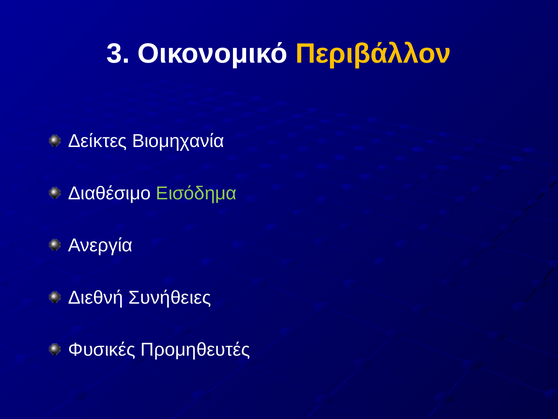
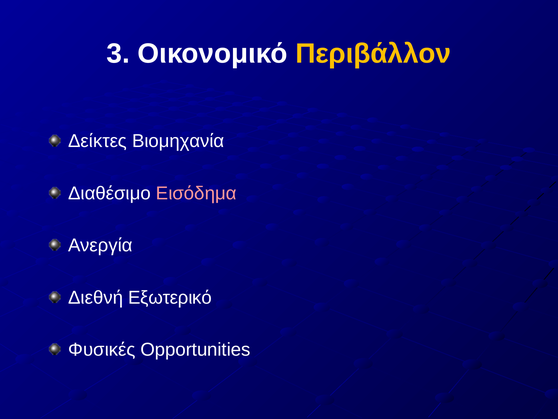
Εισόδημα colour: light green -> pink (196, 193)
Συνήθειες: Συνήθειες -> Εξωτερικό (170, 297)
Προμηθευτές: Προμηθευτές -> Opportunities (195, 349)
